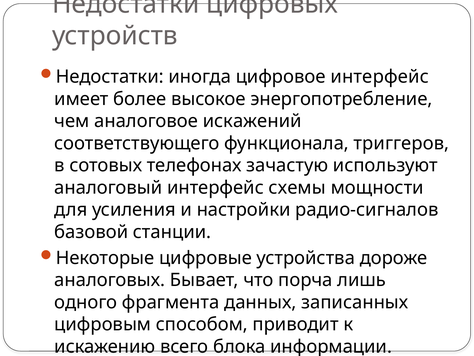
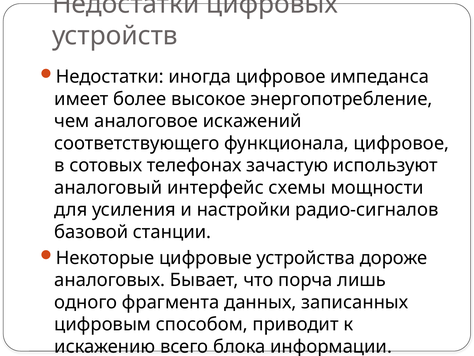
цифровое интерфейс: интерфейс -> импеданса (380, 77)
функционала триггеров: триггеров -> цифровое (401, 143)
